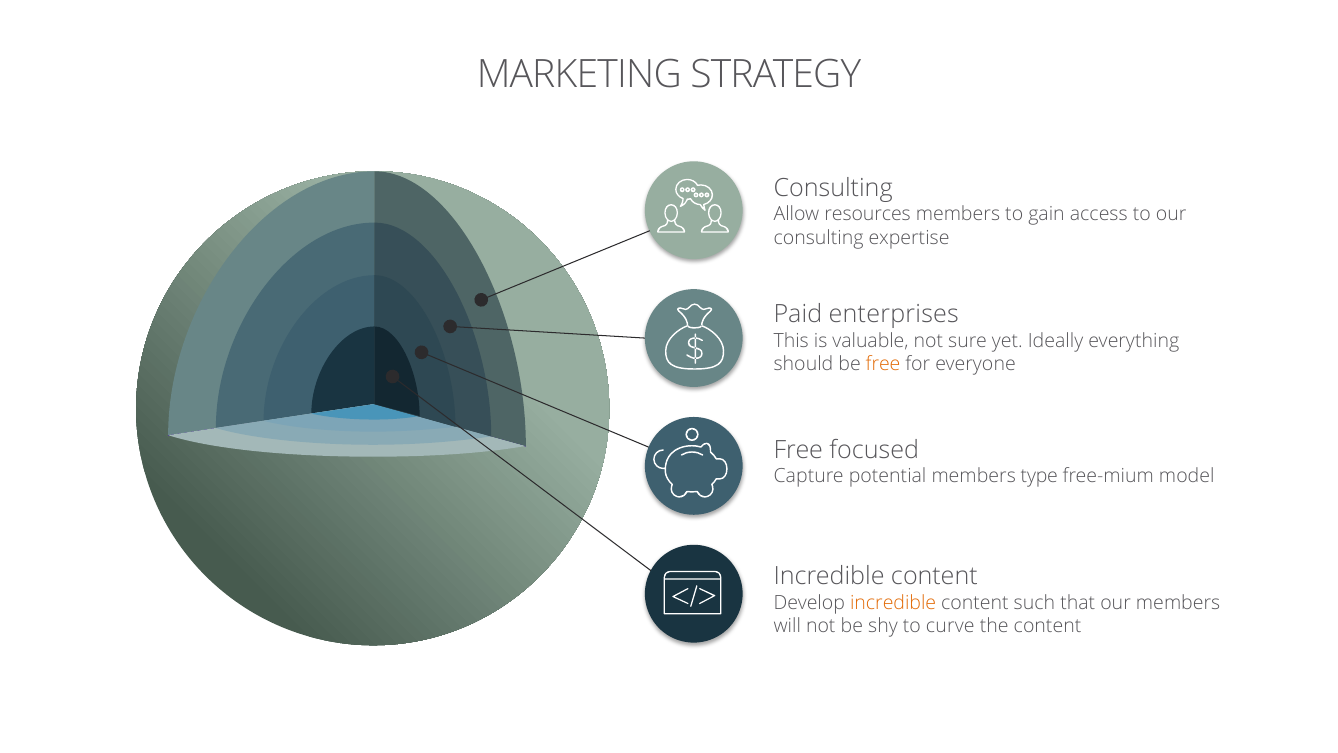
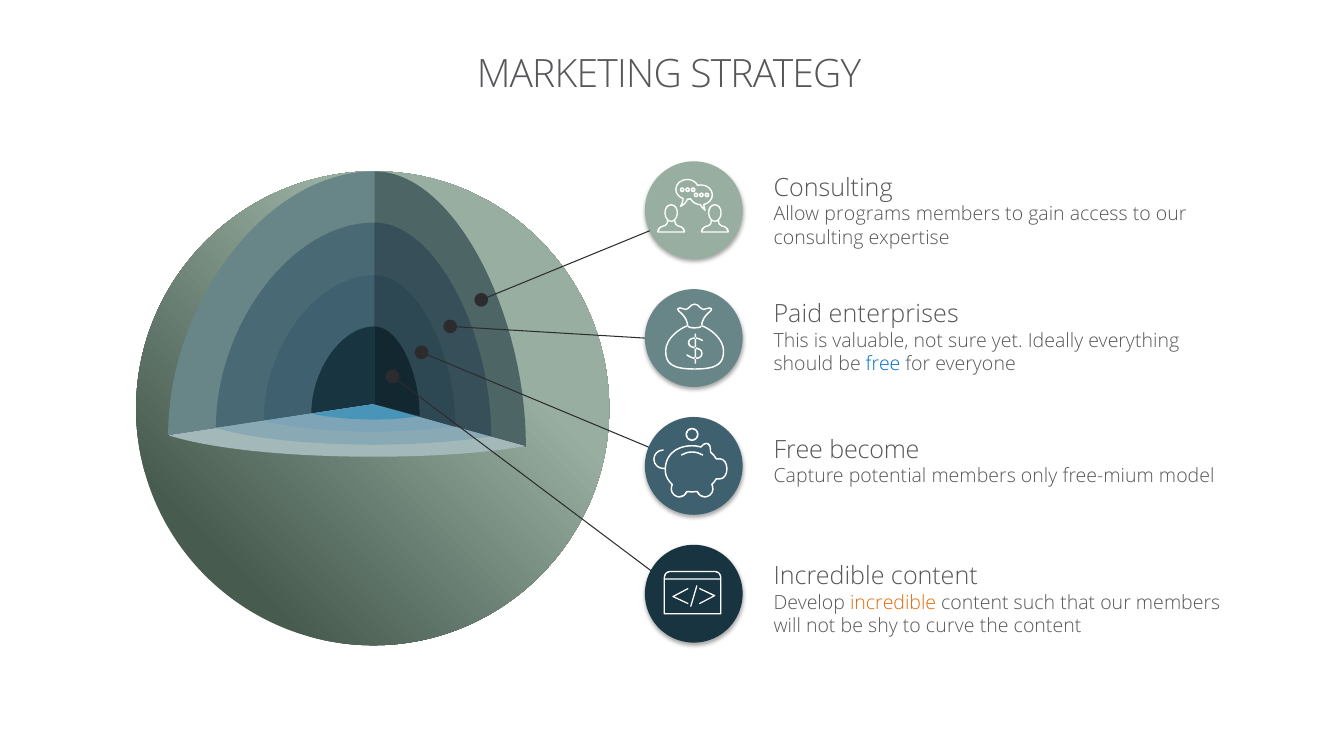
resources: resources -> programs (868, 214)
free colour: orange -> blue (883, 364)
focused: focused -> become (874, 449)
type: type -> only (1039, 476)
